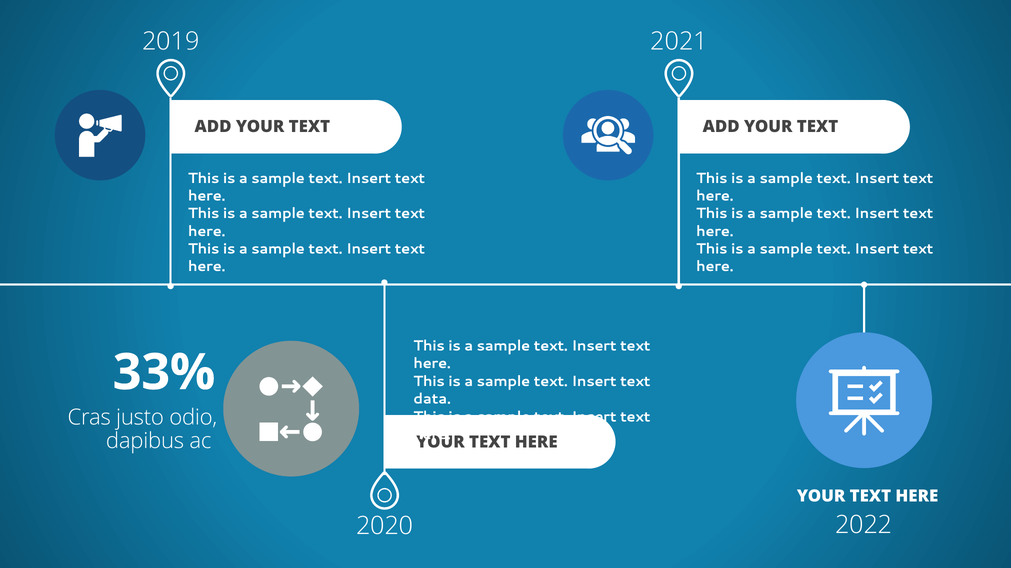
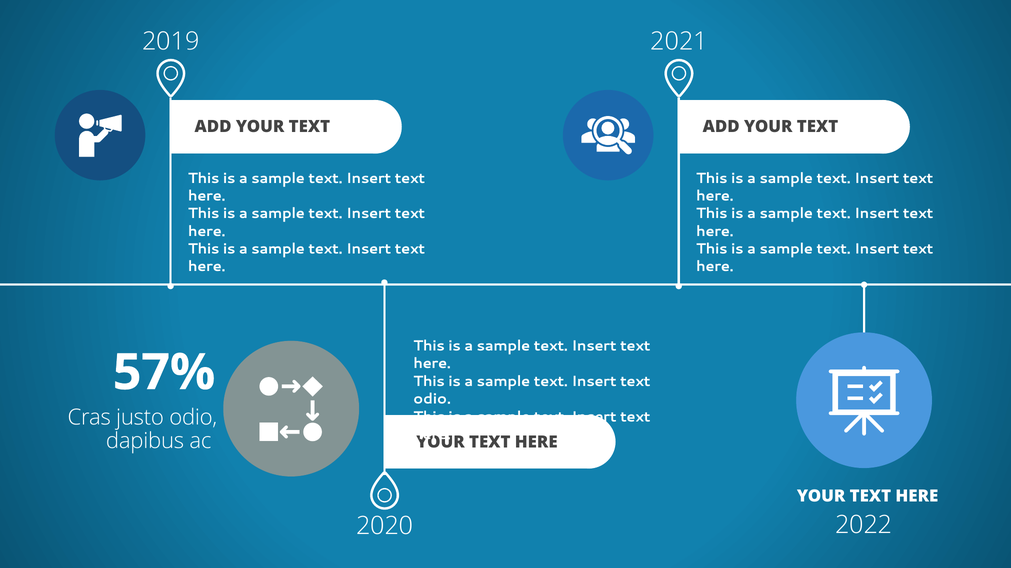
33%: 33% -> 57% (164, 373)
data: data -> odio (432, 399)
